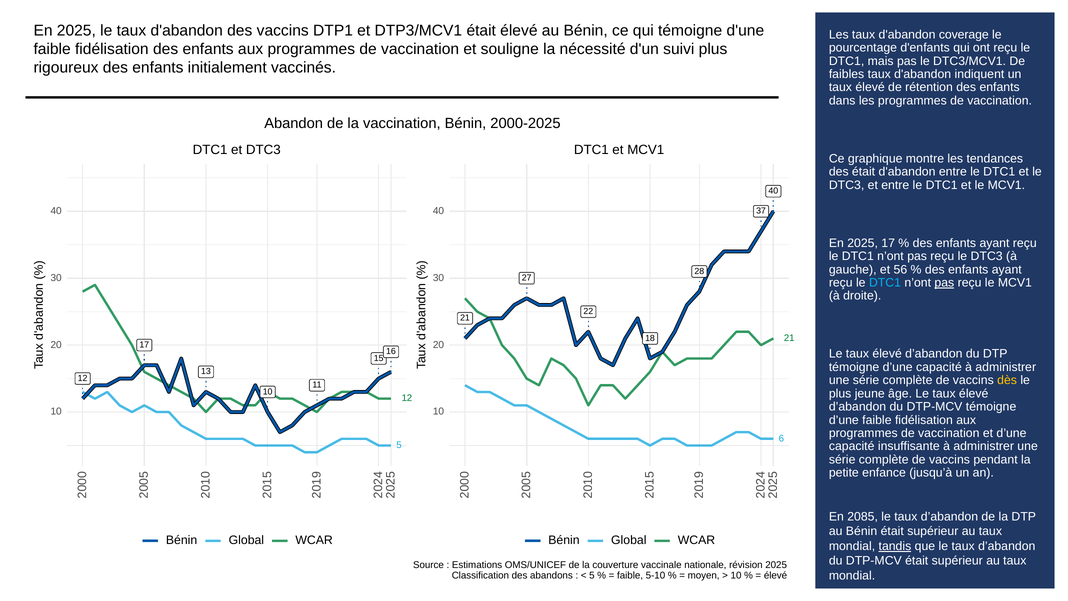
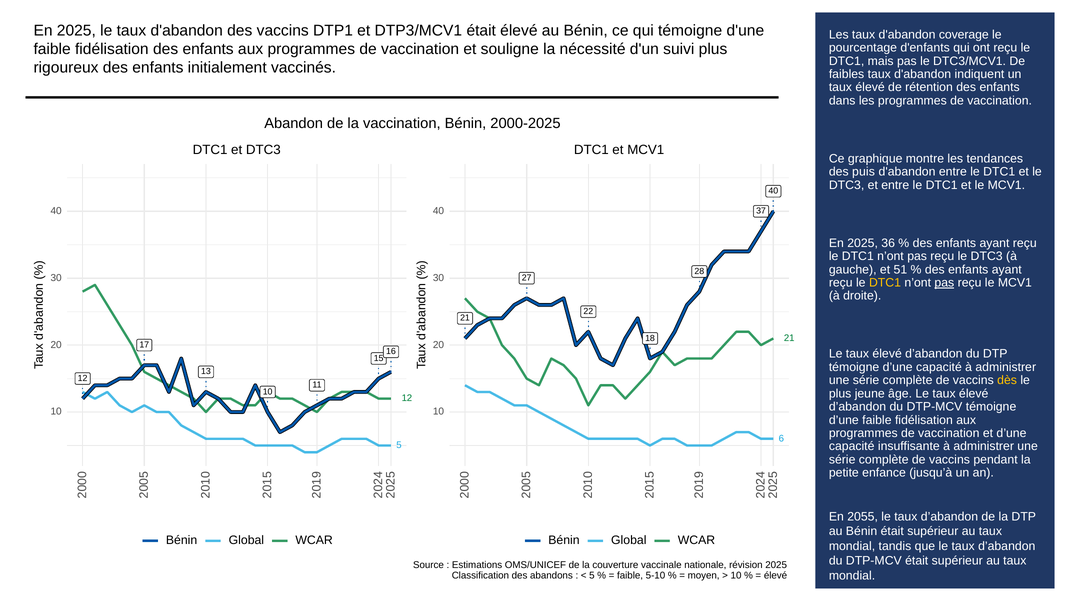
des était: était -> puis (863, 172)
2025 17: 17 -> 36 (888, 243)
56: 56 -> 51 (900, 269)
DTC1 colour: light blue -> yellow (885, 283)
2085: 2085 -> 2055 (863, 517)
tandis underline: present -> none (895, 546)
